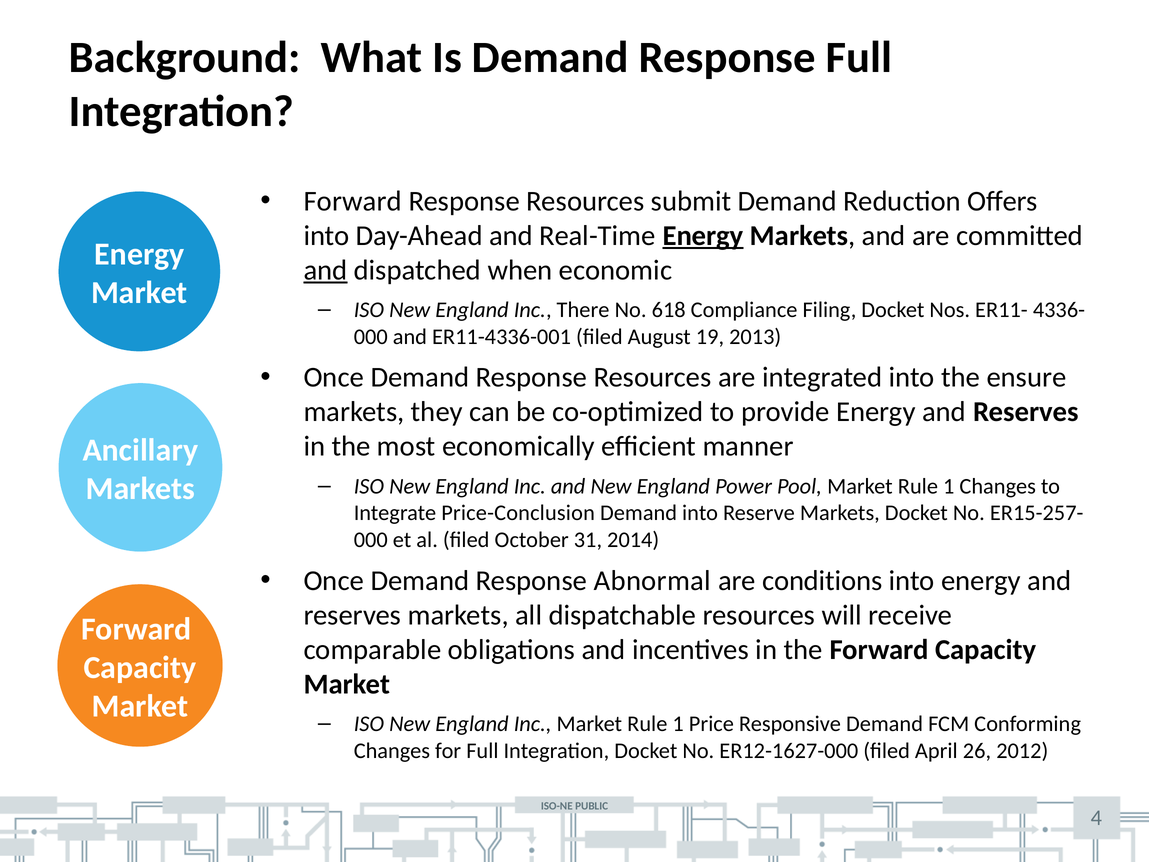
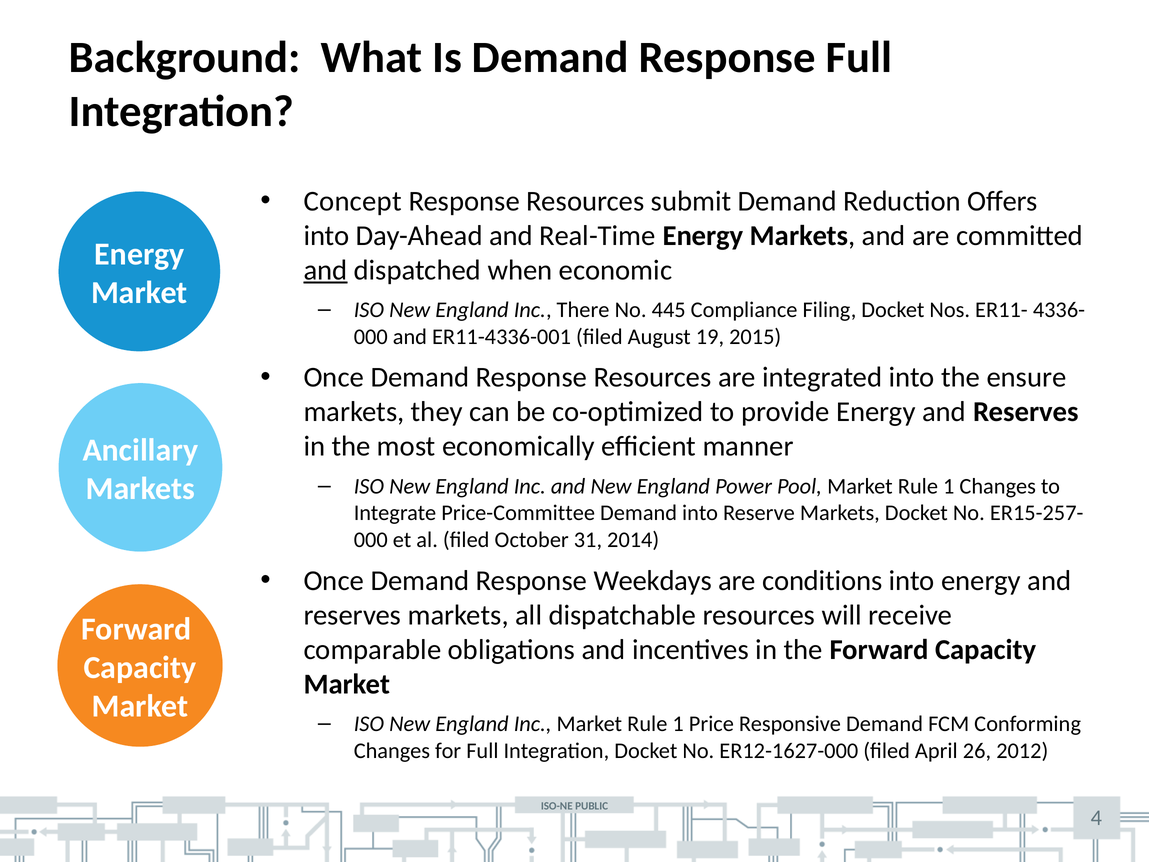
Forward: Forward -> Concept (353, 201)
Energy underline: present -> none (703, 236)
618: 618 -> 445 (669, 310)
2013: 2013 -> 2015 (755, 337)
Price-Conclusion: Price-Conclusion -> Price-Committee (518, 513)
Abnormal: Abnormal -> Weekdays (653, 580)
